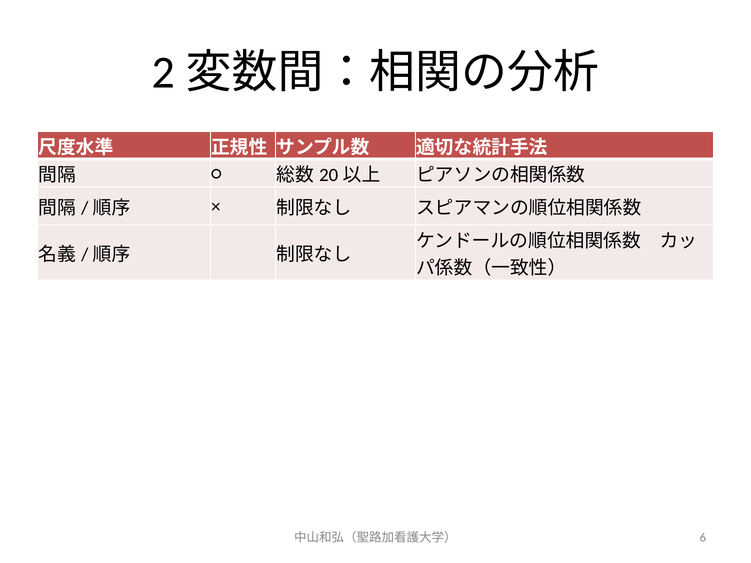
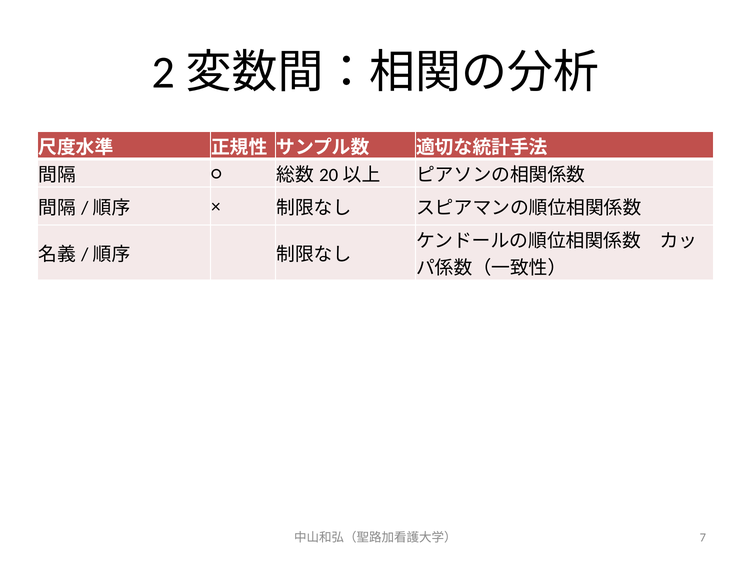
6: 6 -> 7 (703, 538)
